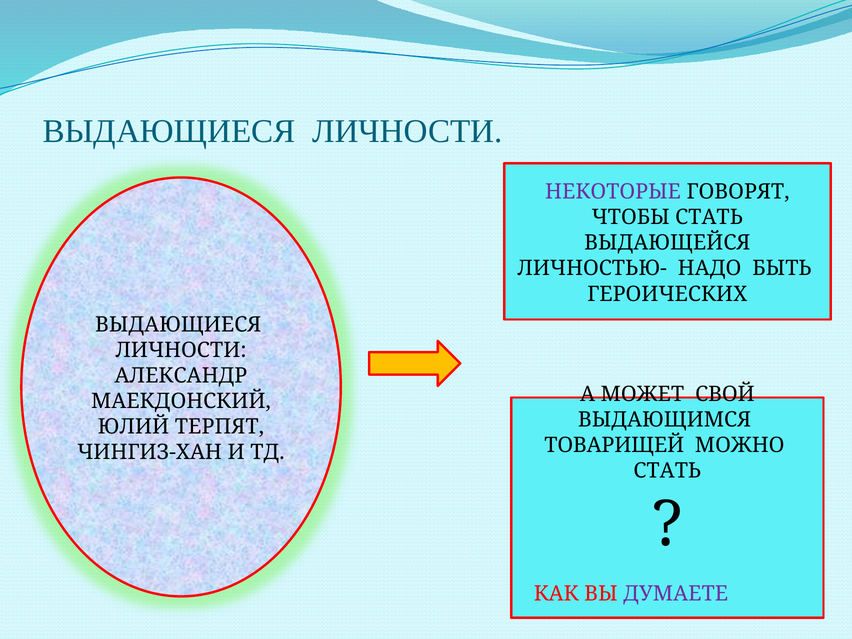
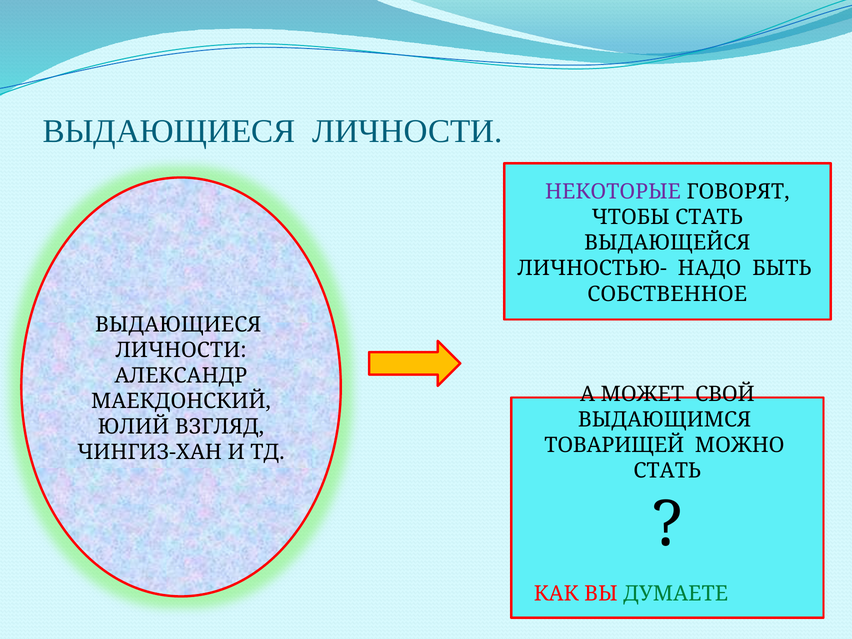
ГЕРОИЧЕСКИХ: ГЕРОИЧЕСКИХ -> СОБСТВЕННОЕ (667, 294)
ТЕРПЯТ: ТЕРПЯТ -> ВЗГЛЯД (219, 427)
ДУМАЕТЕ colour: purple -> green (676, 594)
